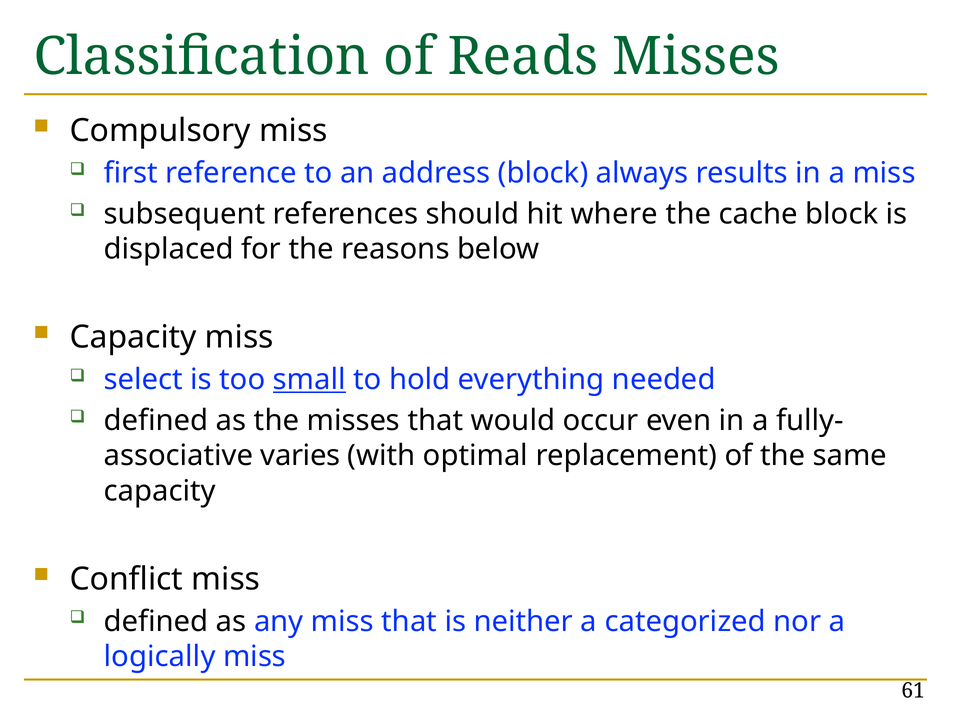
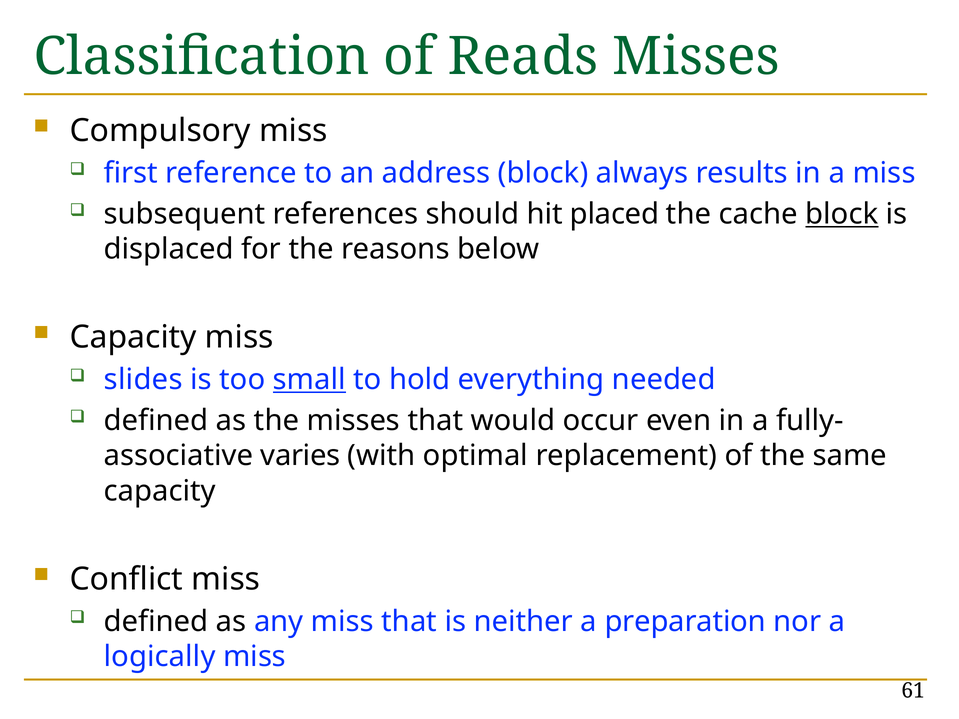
where: where -> placed (615, 214)
block underline: none -> present (842, 214)
select: select -> slides (143, 380)
categorized: categorized -> preparation (685, 622)
